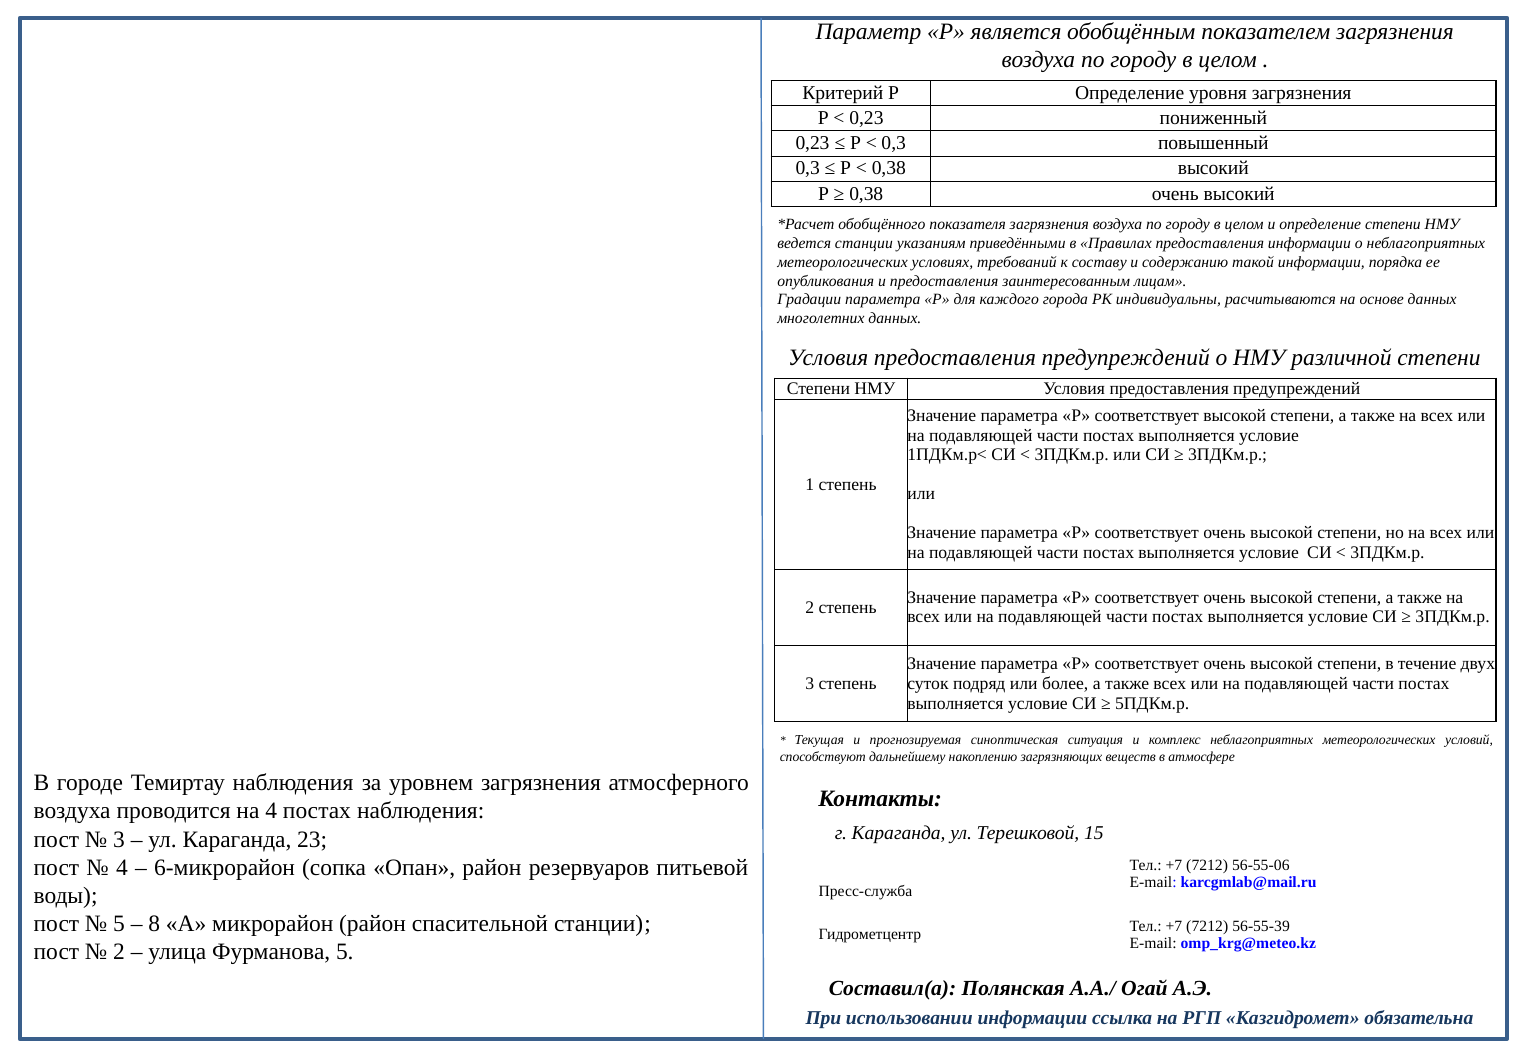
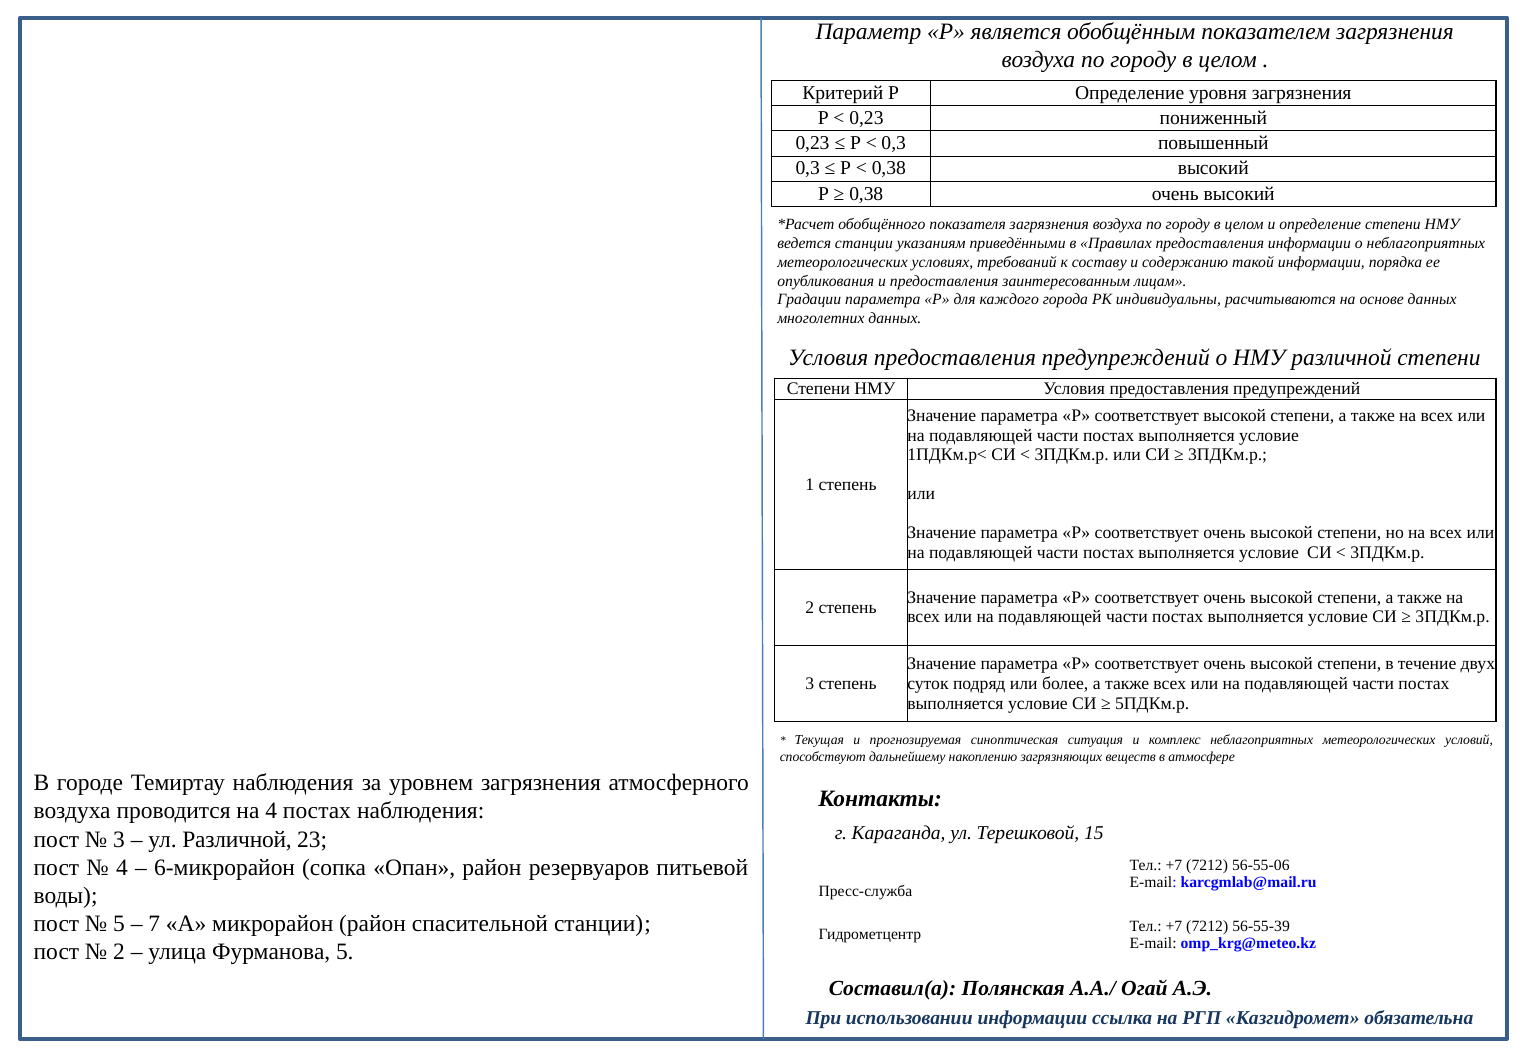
ул Караганда: Караганда -> Различной (237, 840)
8: 8 -> 7 (154, 924)
